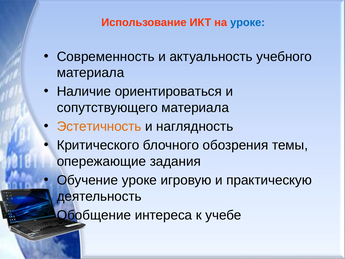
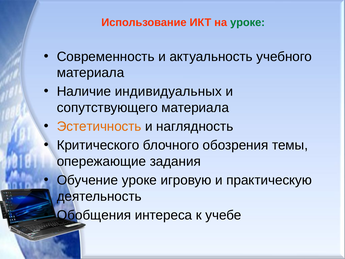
уроке colour: blue -> green (248, 23)
ориентироваться: ориентироваться -> индивидуальных (168, 91)
Обобщение: Обобщение -> Обобщения (94, 215)
